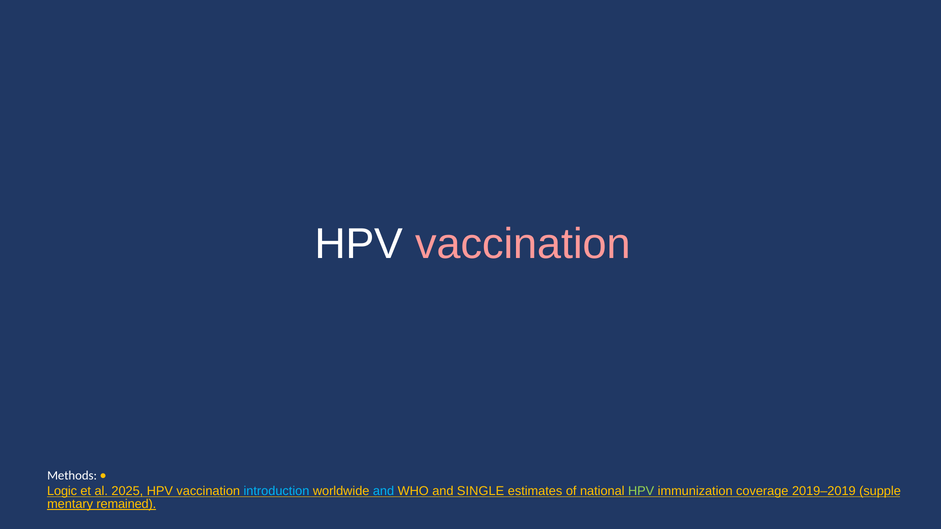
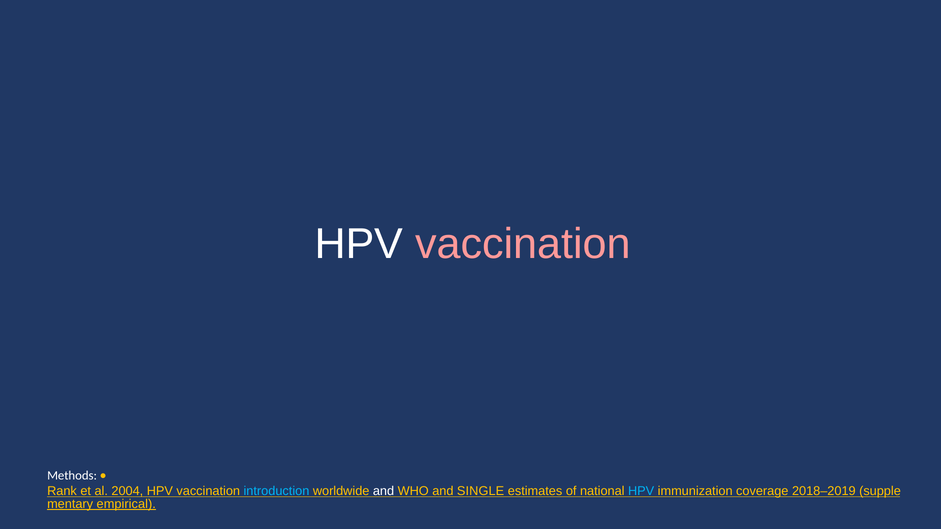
Logic: Logic -> Rank (62, 491)
2025: 2025 -> 2004 (127, 491)
and colour: light blue -> white (384, 491)
HPV colour: light green -> light blue (641, 491)
2019–2019: 2019–2019 -> 2018–2019 (824, 491)
remained: remained -> empirical (126, 504)
